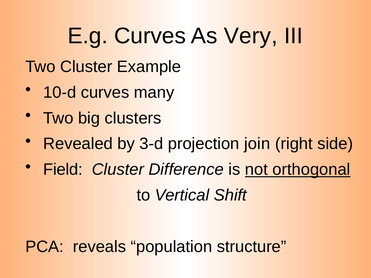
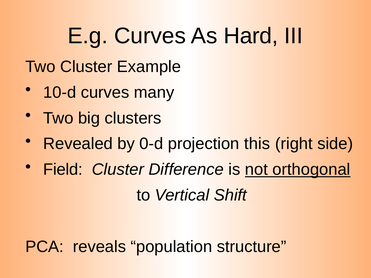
Very: Very -> Hard (251, 36)
3-d: 3-d -> 0-d (151, 144)
join: join -> this (257, 144)
